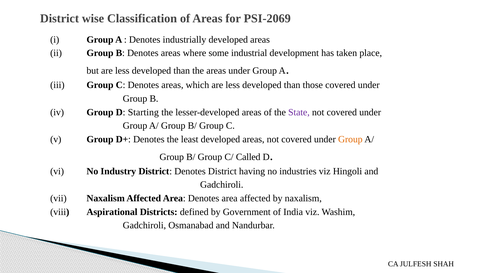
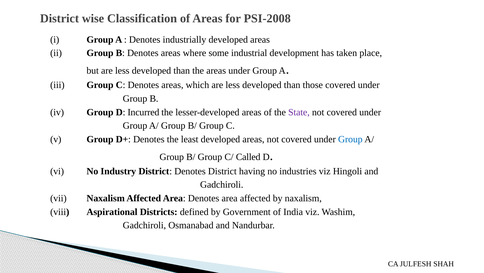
PSI-2069: PSI-2069 -> PSI-2008 (267, 18)
Starting: Starting -> Incurred (143, 112)
Group colour: orange -> blue (350, 139)
